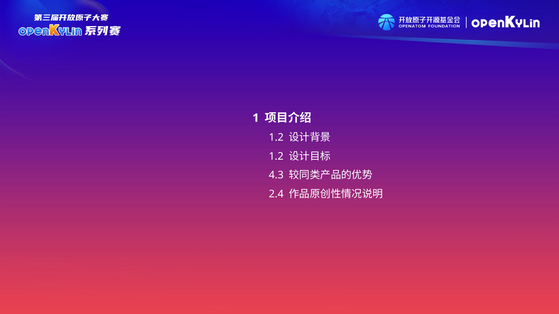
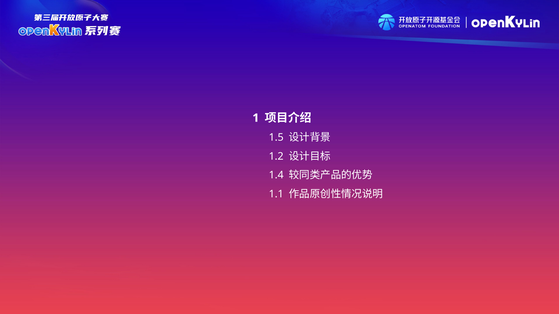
1.2: 1.2 -> 1.5 (276, 138)
4.3: 4.3 -> 1.4 (276, 175)
2.4: 2.4 -> 1.1 (276, 194)
